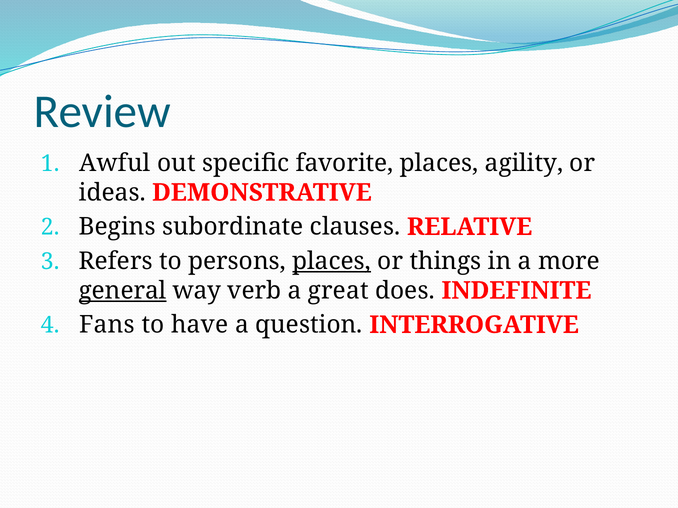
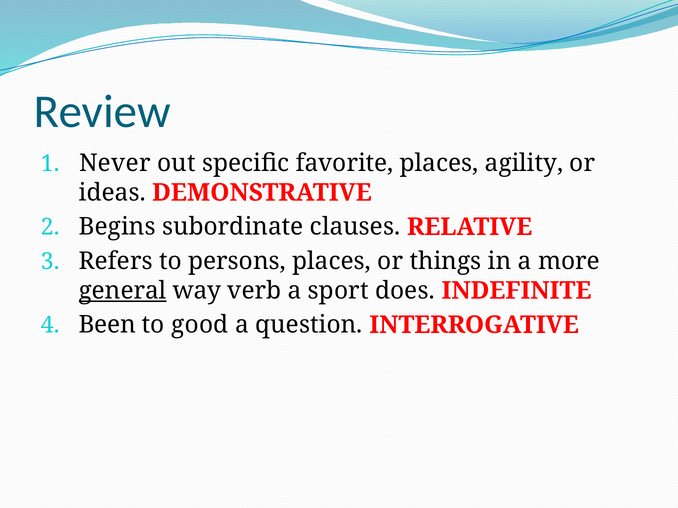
Awful: Awful -> Never (115, 163)
places underline: present -> none (332, 261)
great: great -> sport (338, 291)
Fans: Fans -> Been (107, 325)
have: have -> good (200, 325)
